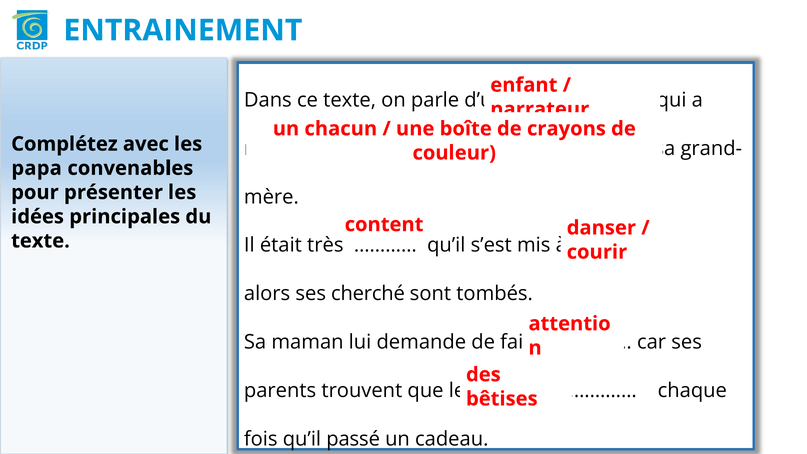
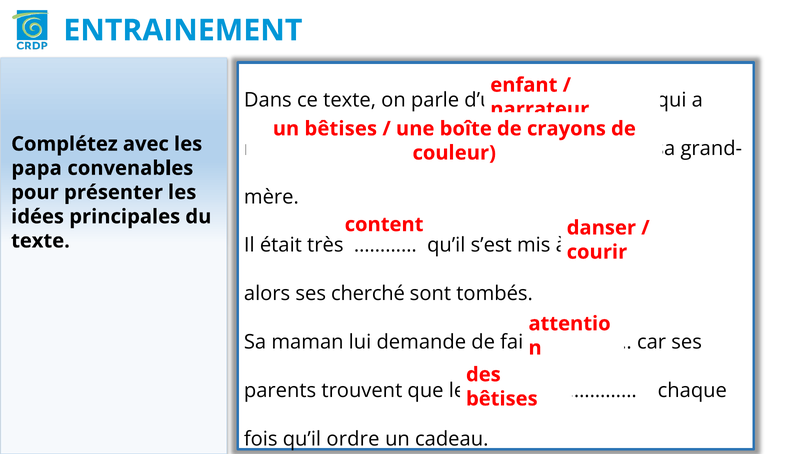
un chacun: chacun -> bêtises (341, 129)
passé: passé -> ordre (353, 439)
